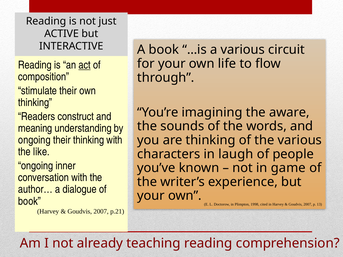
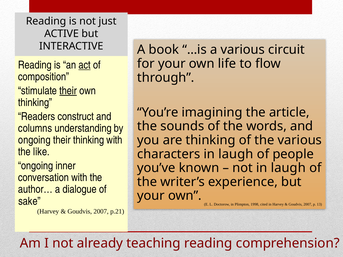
their underline: none -> present (68, 91)
aware: aware -> article (289, 112)
meaning: meaning -> columns (35, 128)
not in game: game -> laugh (288, 168)
book: book -> sake (29, 201)
